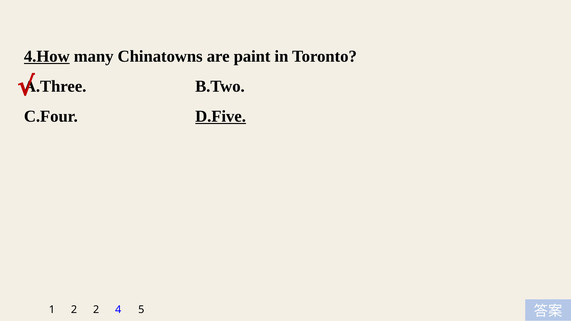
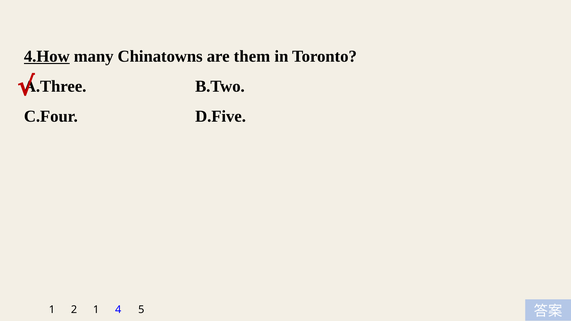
paint: paint -> them (252, 56)
D.Five underline: present -> none (221, 116)
2 2: 2 -> 1 (96, 310)
